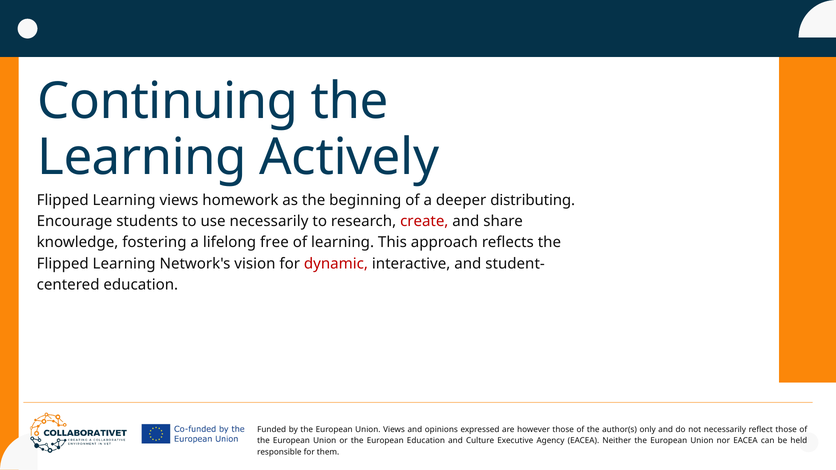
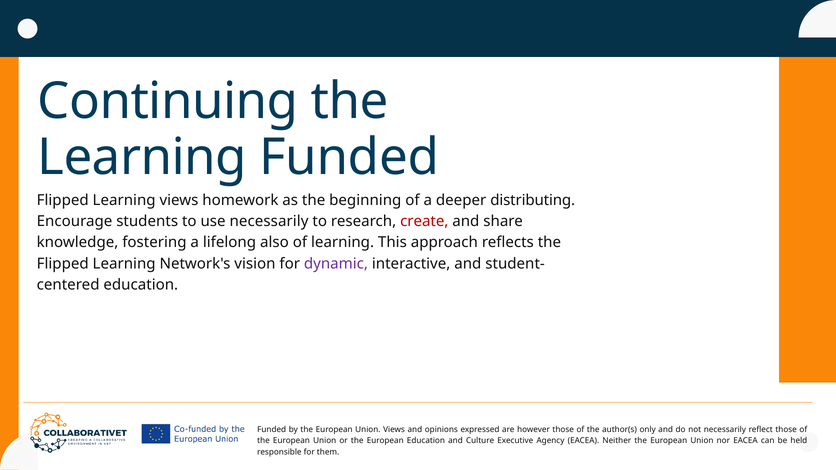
Learning Actively: Actively -> Funded (349, 157)
free: free -> also (274, 243)
dynamic colour: red -> purple (336, 264)
